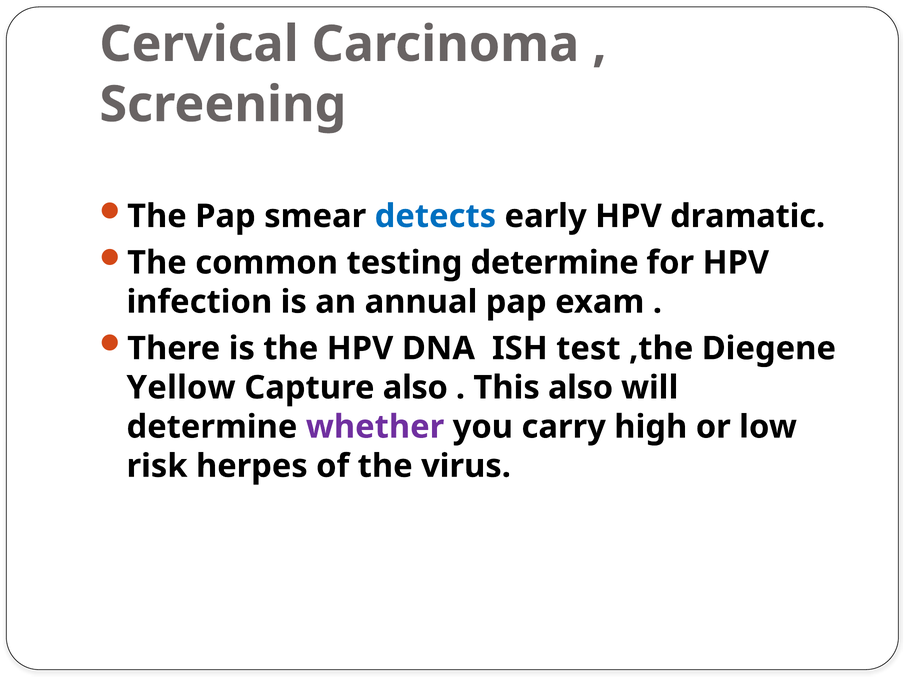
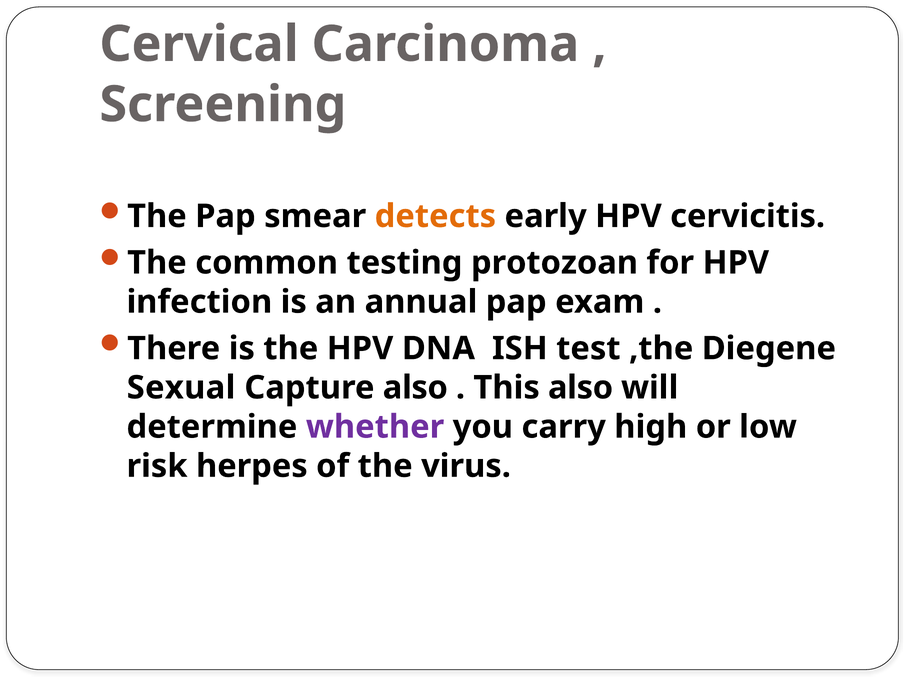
detects colour: blue -> orange (435, 216)
dramatic: dramatic -> cervicitis (748, 216)
testing determine: determine -> protozoan (554, 263)
Yellow: Yellow -> Sexual (181, 388)
